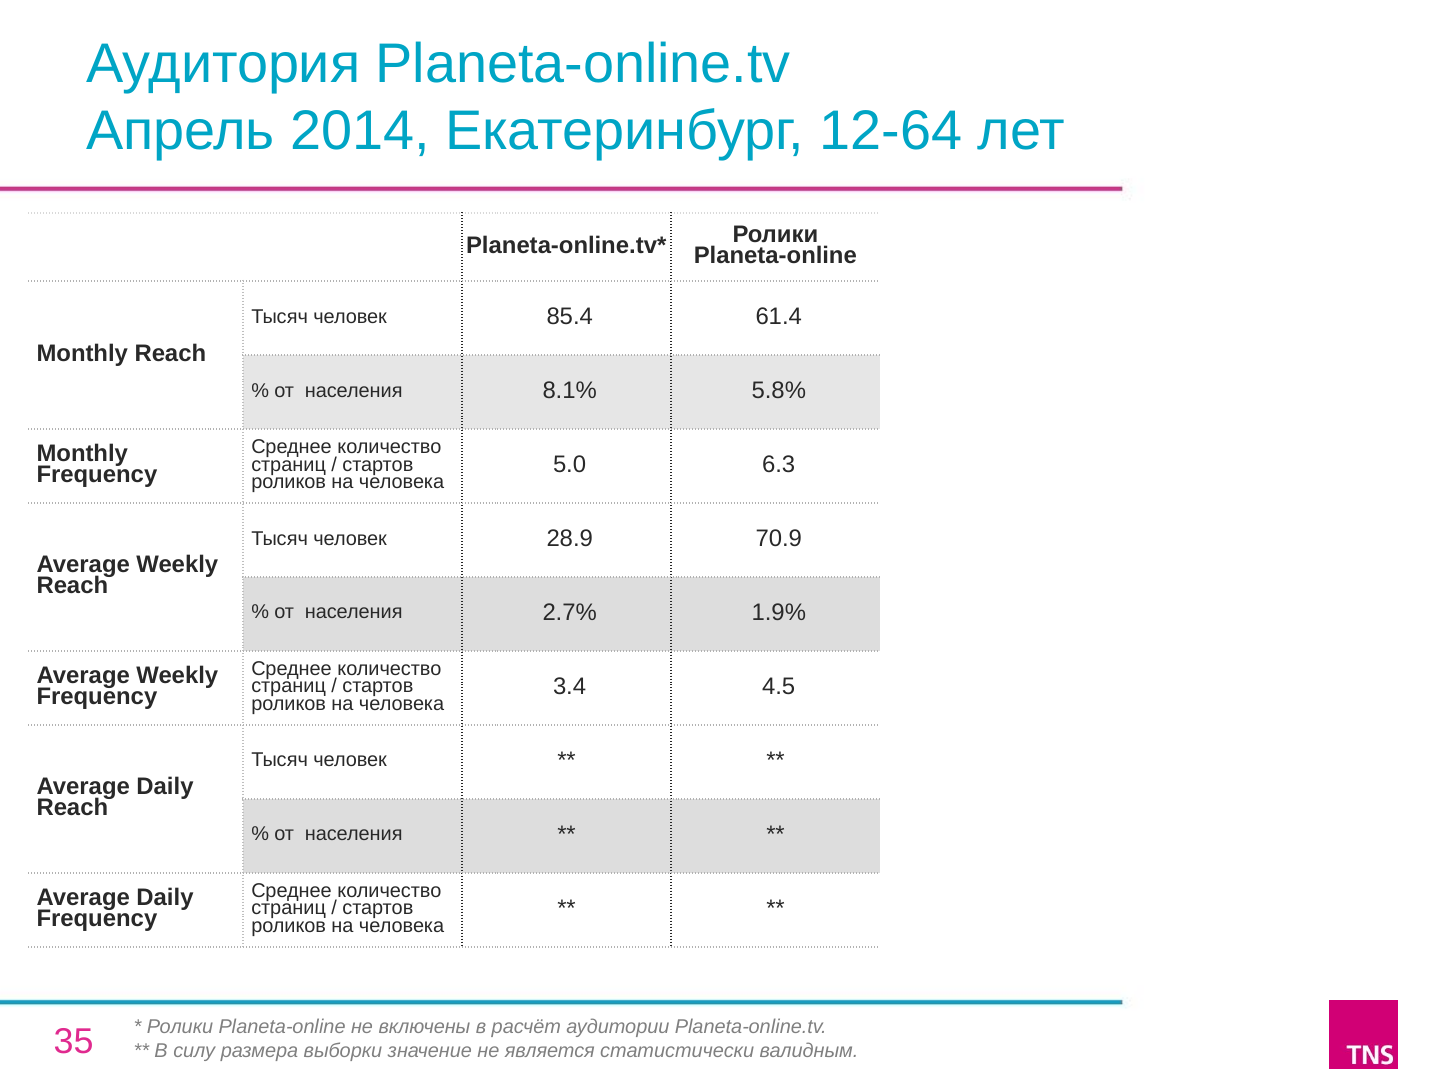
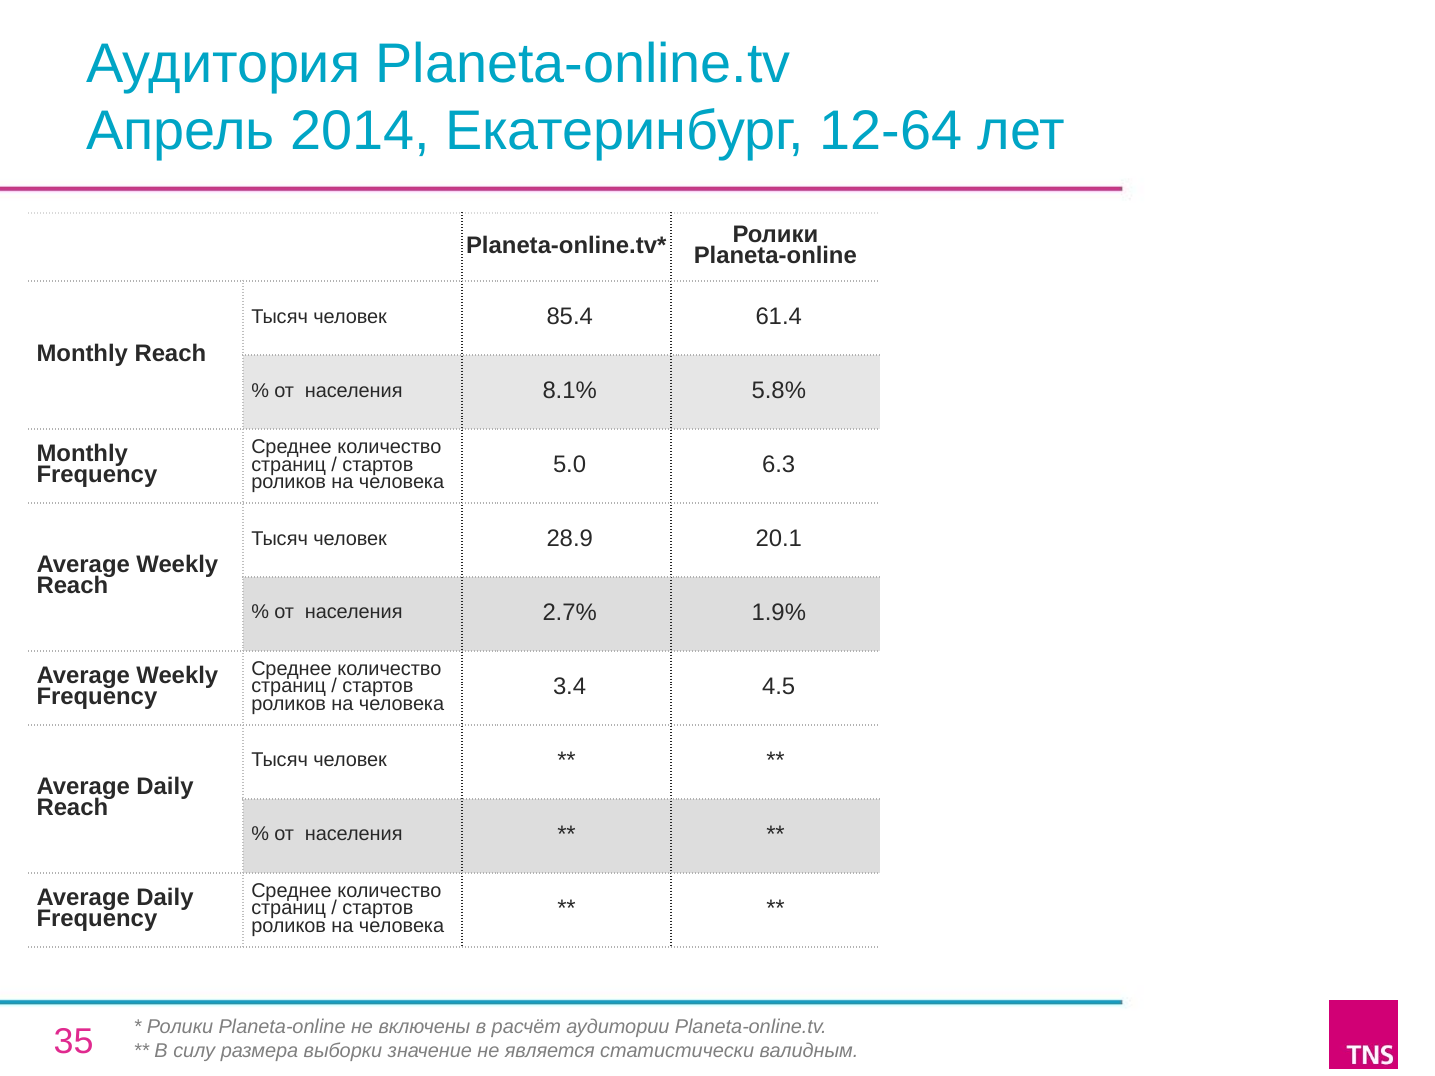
70.9: 70.9 -> 20.1 (779, 538)
